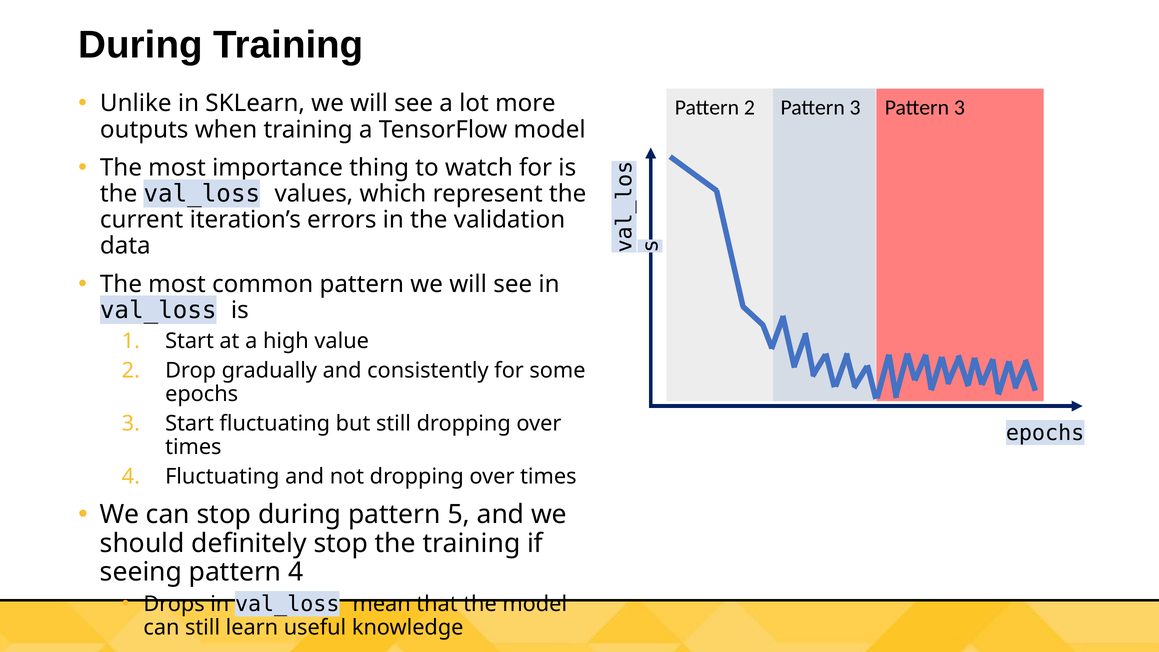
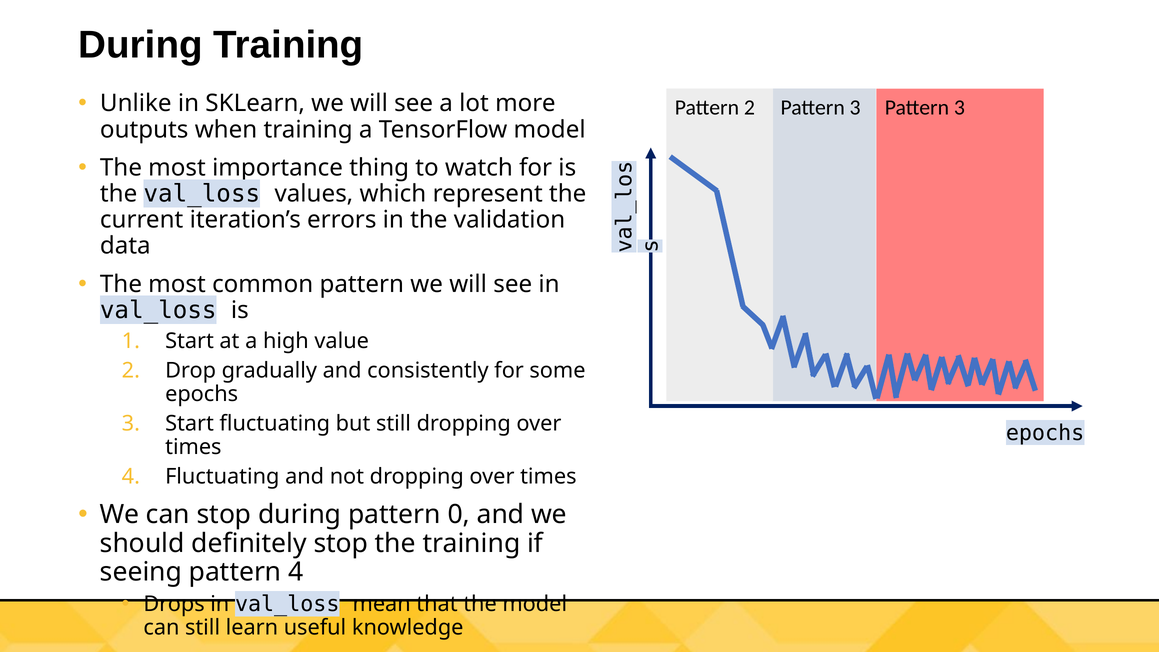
5: 5 -> 0 (459, 515)
